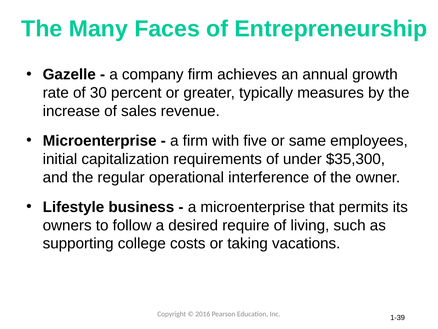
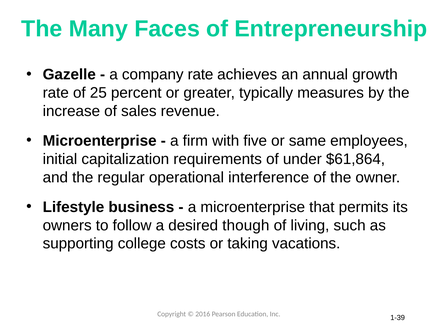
company firm: firm -> rate (200, 74)
30: 30 -> 25 (98, 93)
$35,300: $35,300 -> $61,864 (355, 159)
require: require -> though (246, 225)
